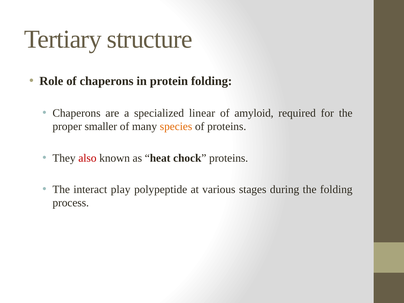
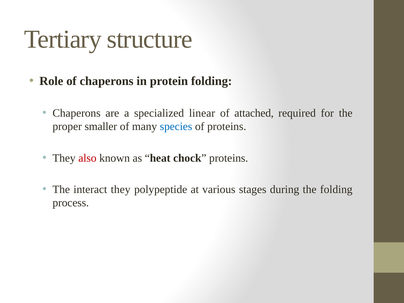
amyloid: amyloid -> attached (254, 113)
species colour: orange -> blue (176, 127)
interact play: play -> they (121, 189)
